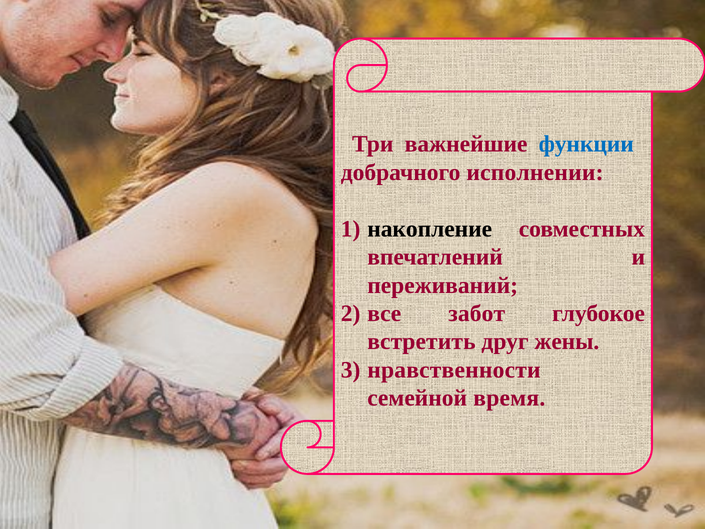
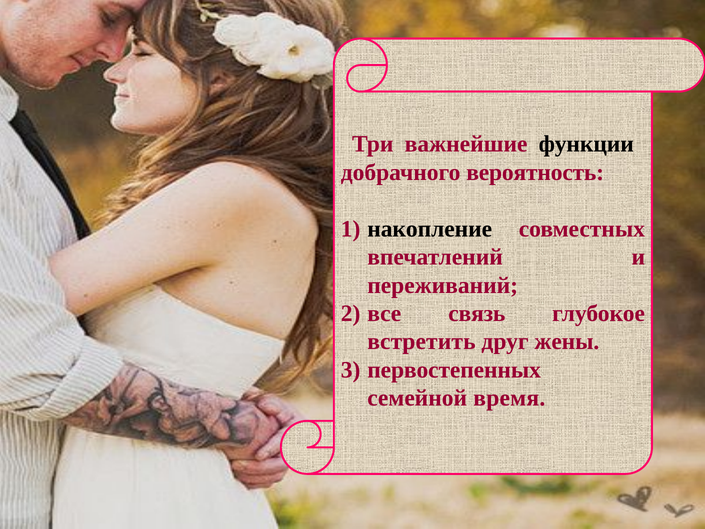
функции colour: blue -> black (586, 144)
исполнении: исполнении -> вероятность (535, 172)
забот: забот -> связь (477, 313)
нравственности: нравственности -> первостепенных (454, 370)
